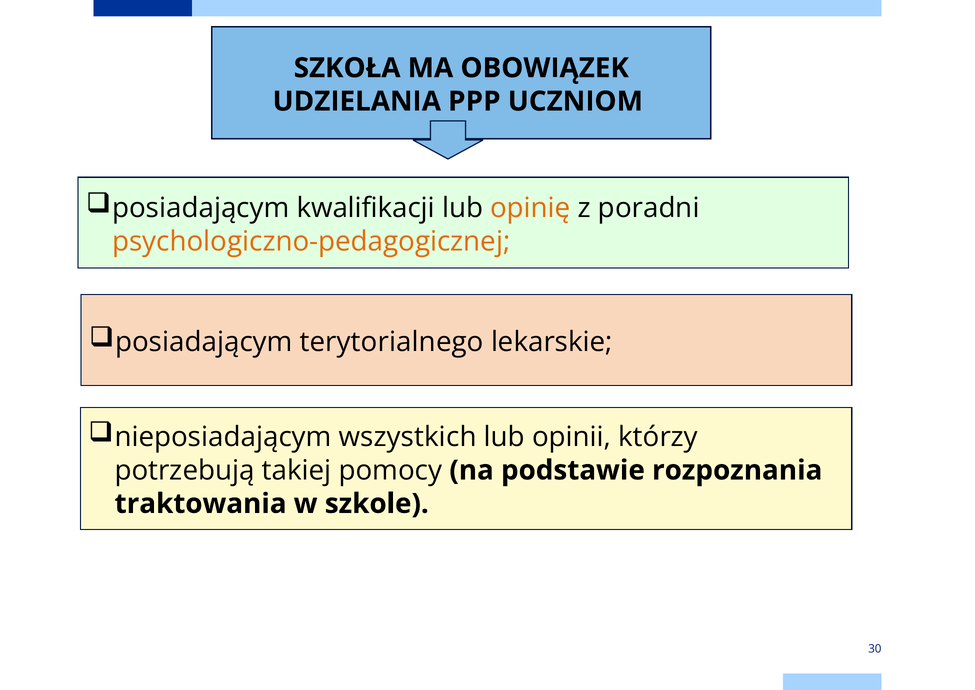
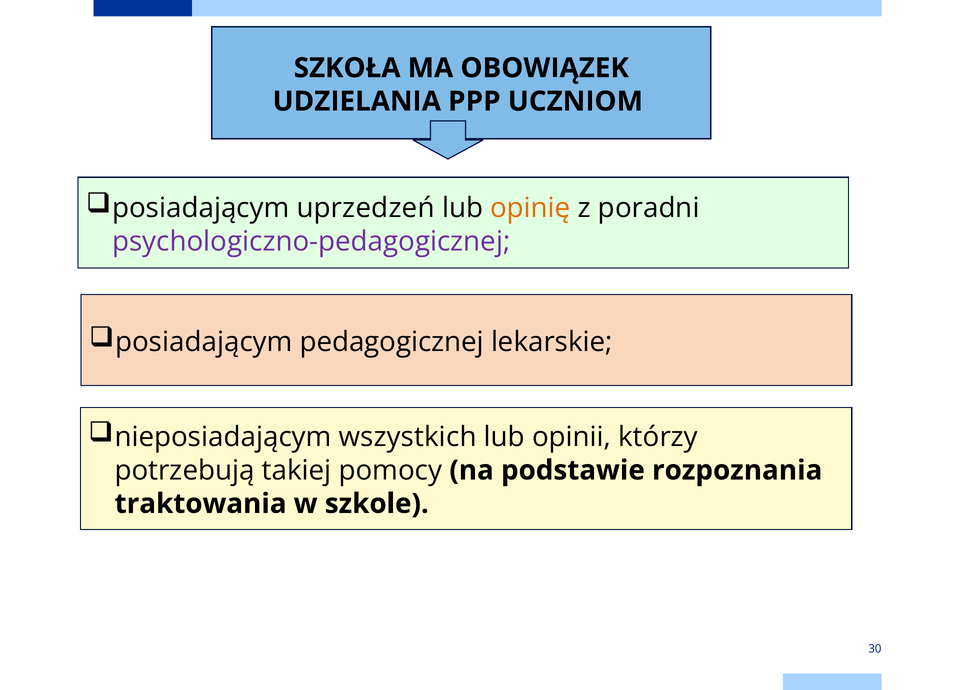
kwalifikacji: kwalifikacji -> uprzedzeń (366, 208)
psychologiczno-pedagogicznej colour: orange -> purple (311, 241)
terytorialnego: terytorialnego -> pedagogicznej (392, 342)
